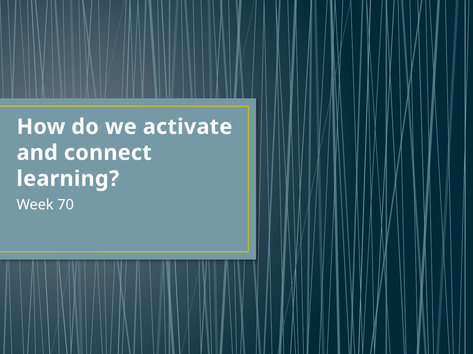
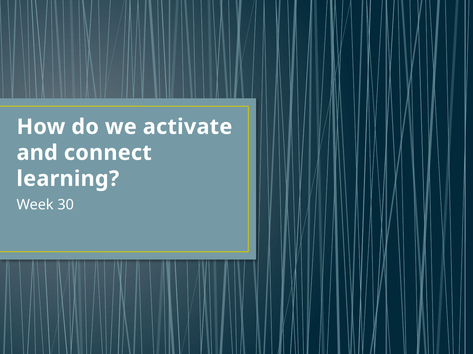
70: 70 -> 30 (66, 205)
